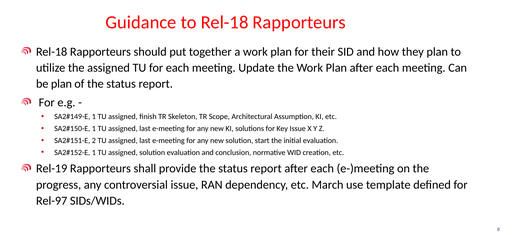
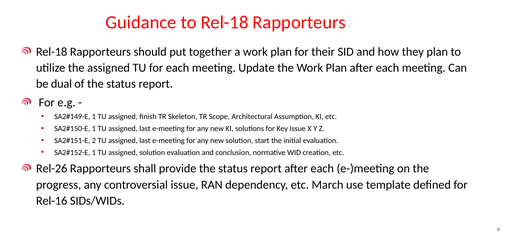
be plan: plan -> dual (61, 84)
Rel-19: Rel-19 -> Rel-26 (52, 168)
Rel-97: Rel-97 -> Rel-16 (52, 200)
